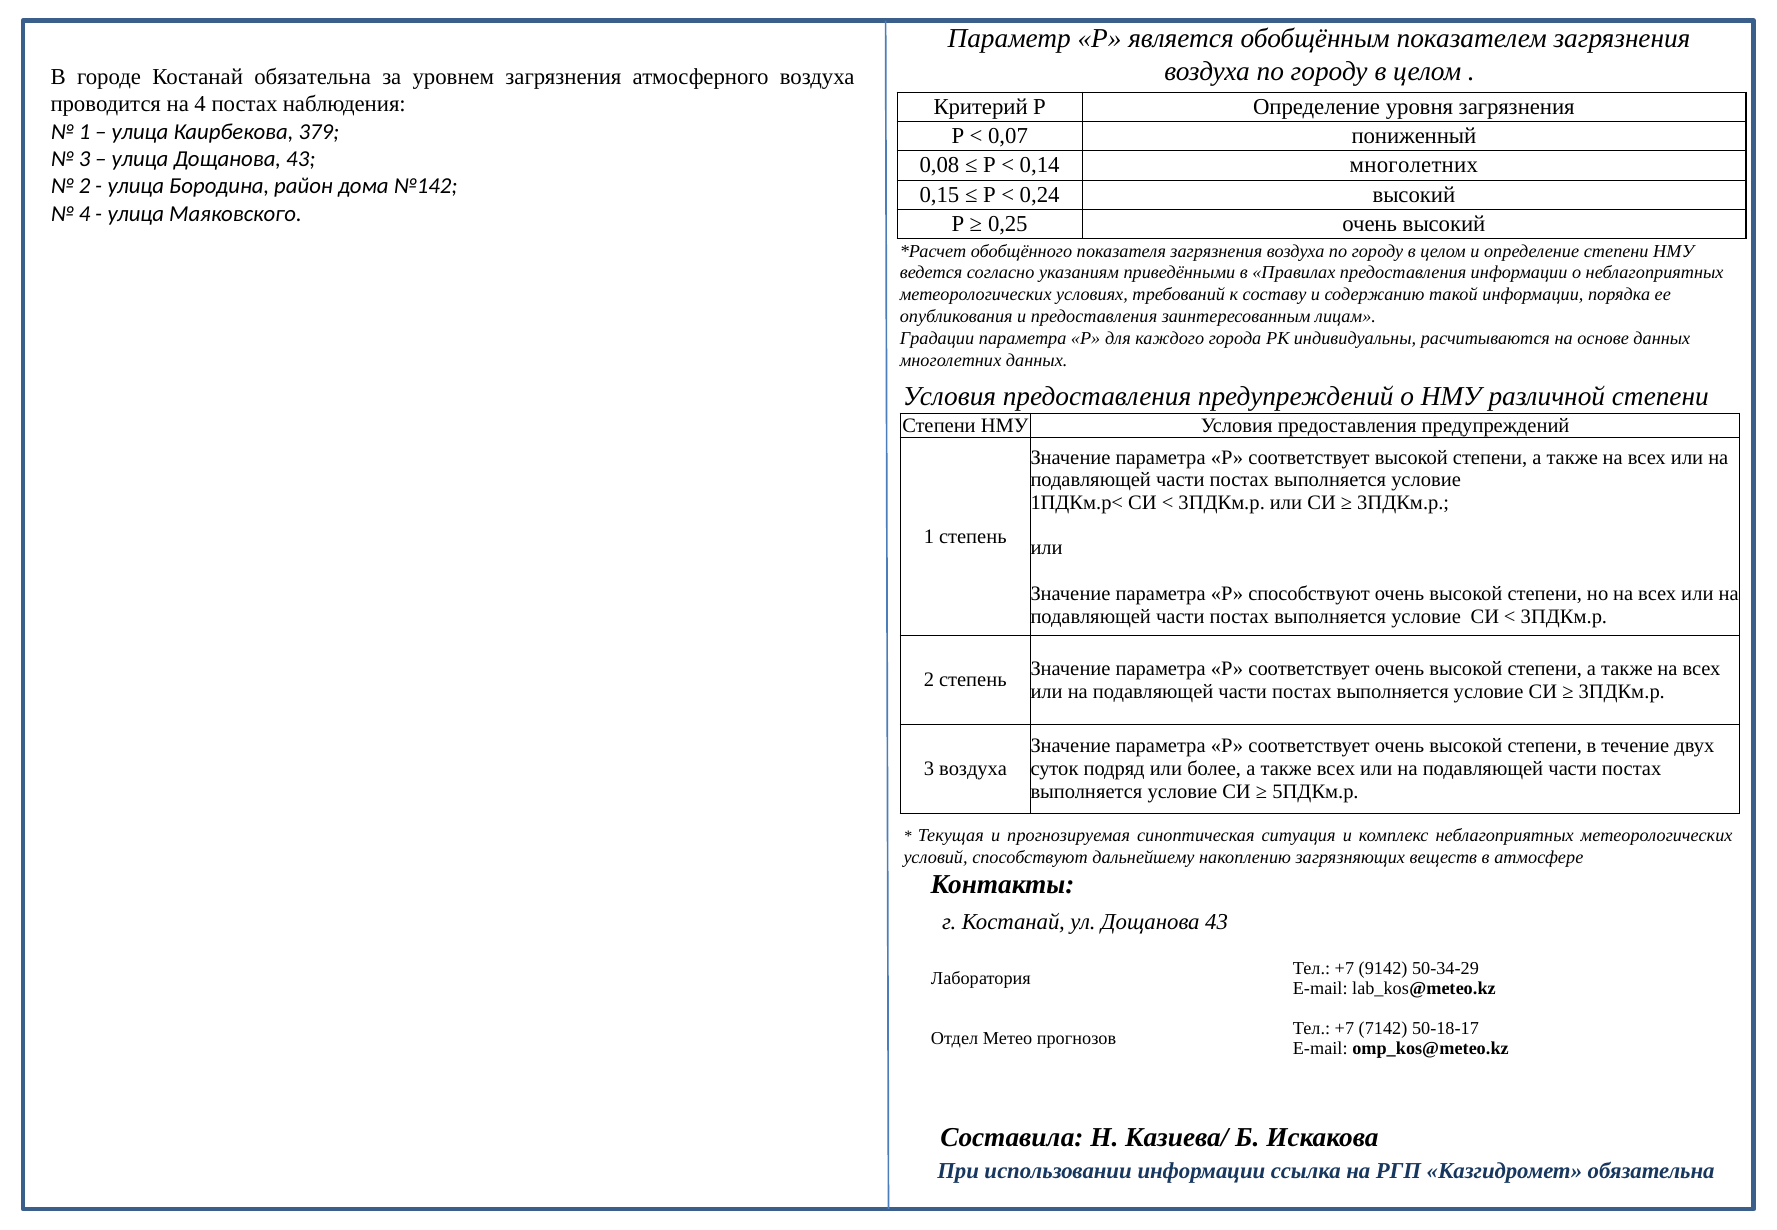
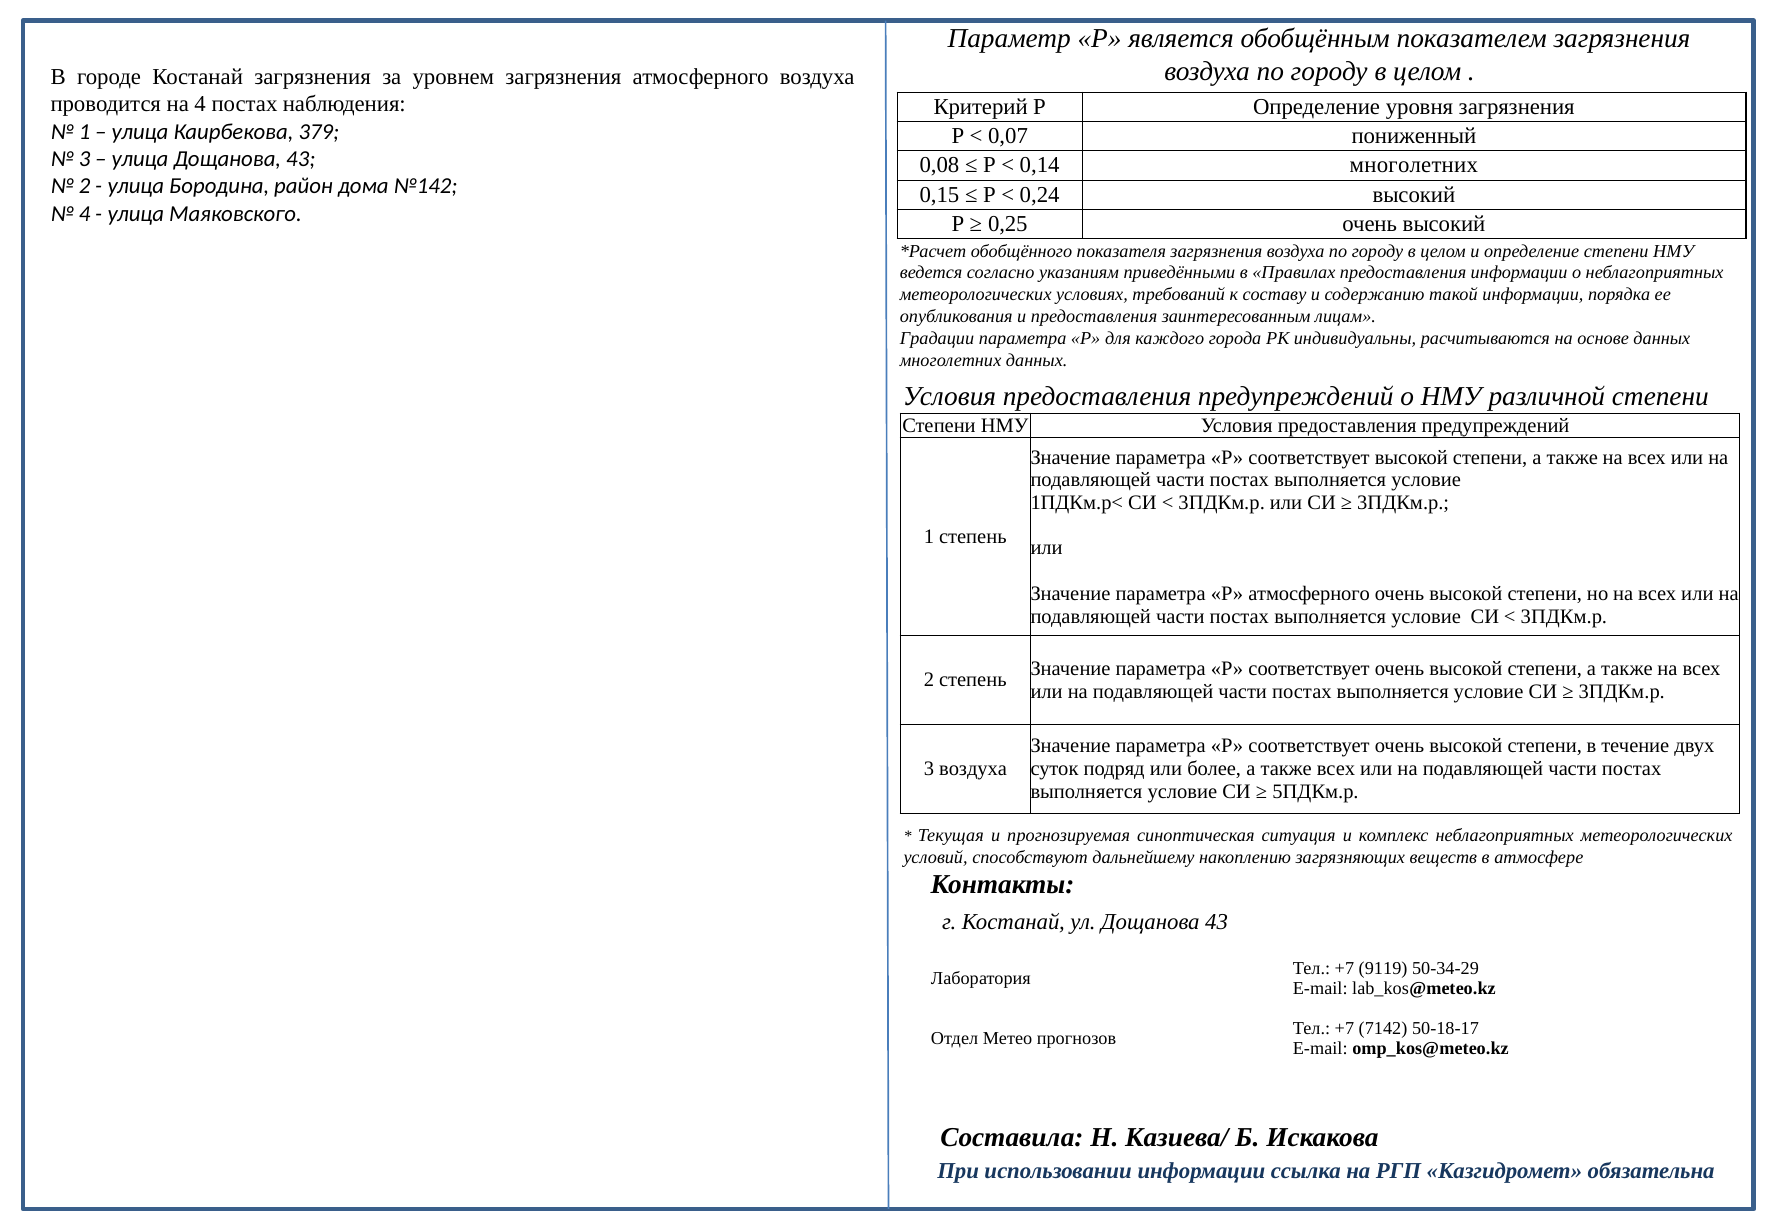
Костанай обязательна: обязательна -> загрязнения (313, 77)
Р способствуют: способствуют -> атмосферного (1309, 594)
9142: 9142 -> 9119 (1383, 969)
